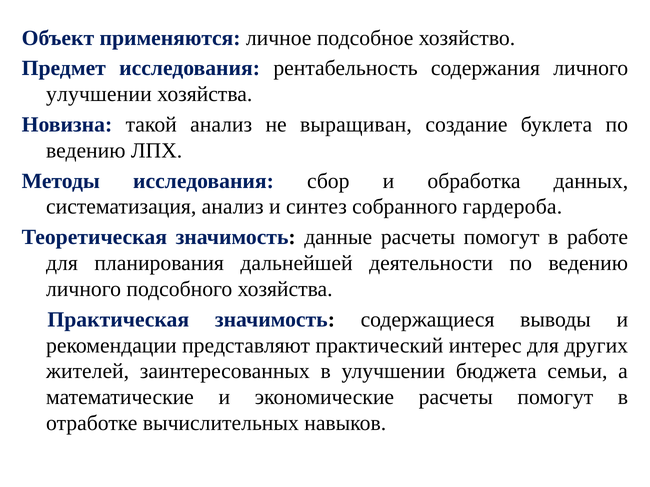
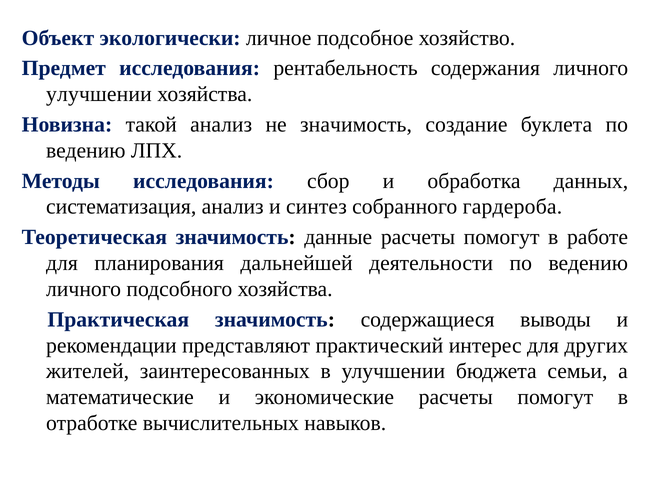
применяются: применяются -> экологически (170, 38)
не выращиван: выращиван -> значимость (356, 125)
